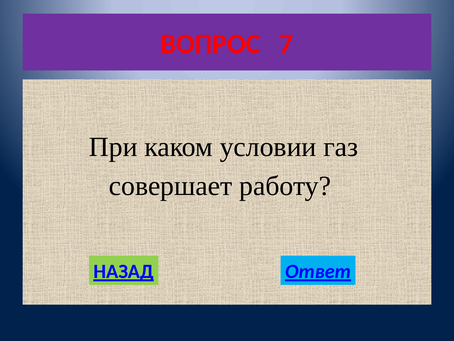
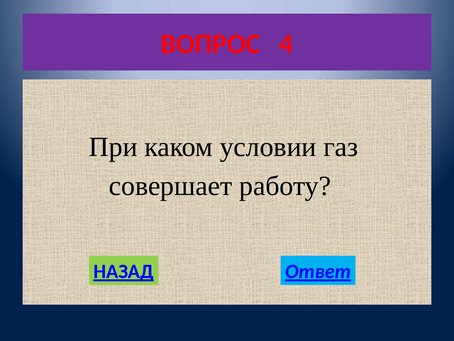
7: 7 -> 4 (286, 44)
